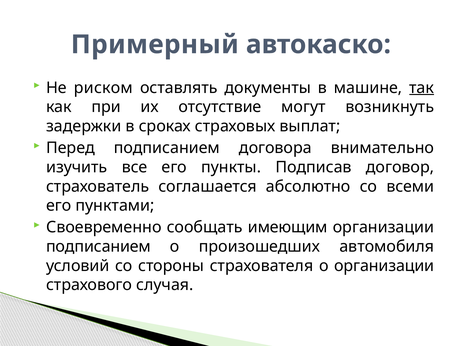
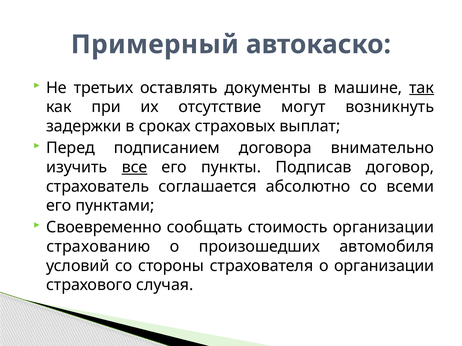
риском: риском -> третьих (104, 88)
все underline: none -> present (135, 167)
имеющим: имеющим -> стоимость (288, 228)
подписанием: подписанием -> страхованию (98, 247)
